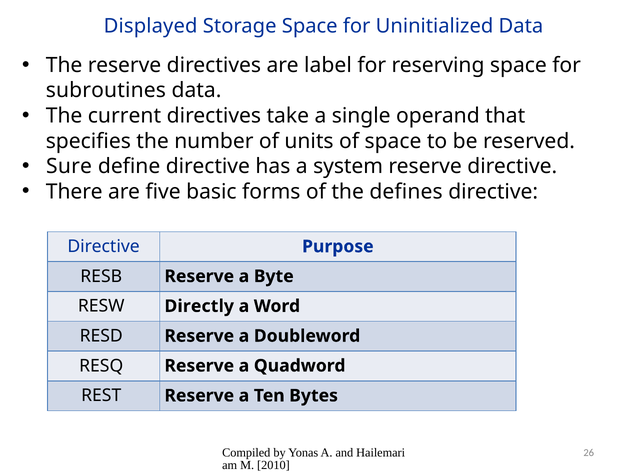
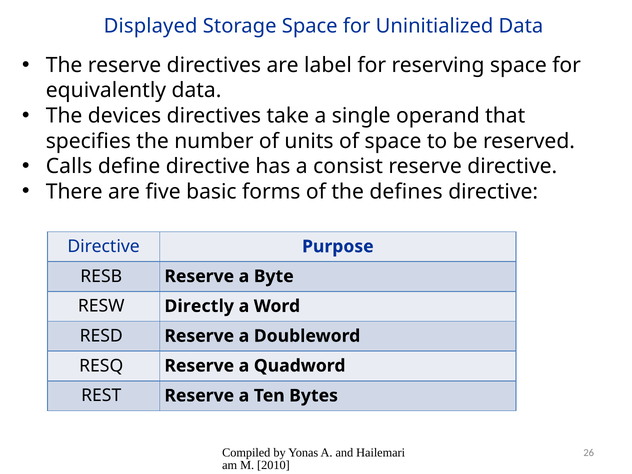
subroutines: subroutines -> equivalently (106, 91)
current: current -> devices (125, 116)
Sure: Sure -> Calls (69, 166)
system: system -> consist (348, 166)
